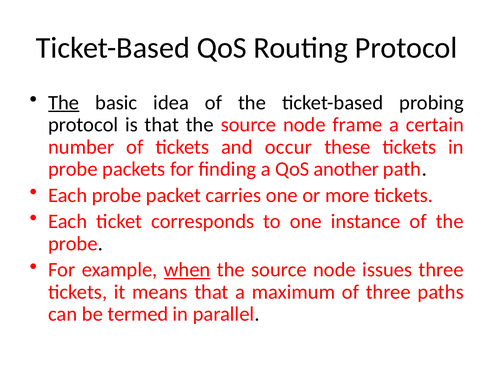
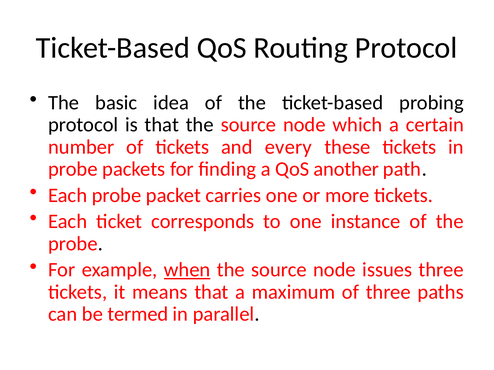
The underline: present -> none (64, 103)
frame: frame -> which (357, 125)
occur: occur -> every (288, 147)
